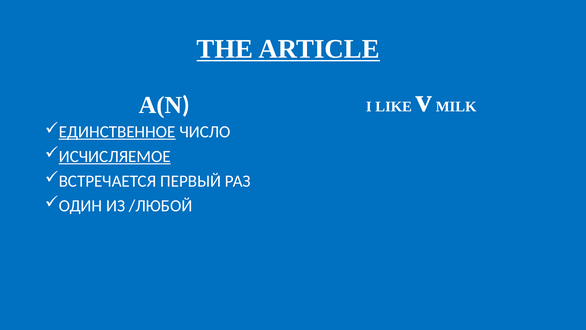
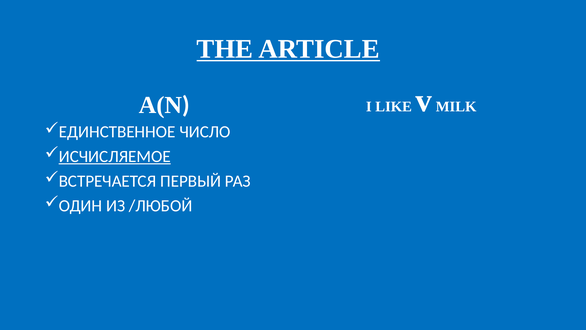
ЕДИНСТВЕННОЕ underline: present -> none (117, 132)
